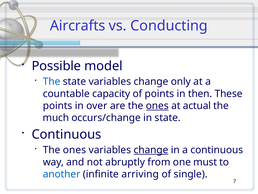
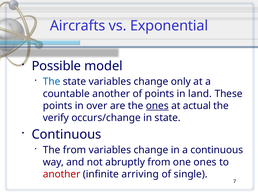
Conducting: Conducting -> Exponential (169, 26)
countable capacity: capacity -> another (111, 93)
then: then -> land (200, 93)
much: much -> verify (56, 118)
ones: ones -> from (75, 150)
change underline: present -> none (151, 150)
one must: must -> ones (205, 162)
another colour: blue -> red (62, 174)
